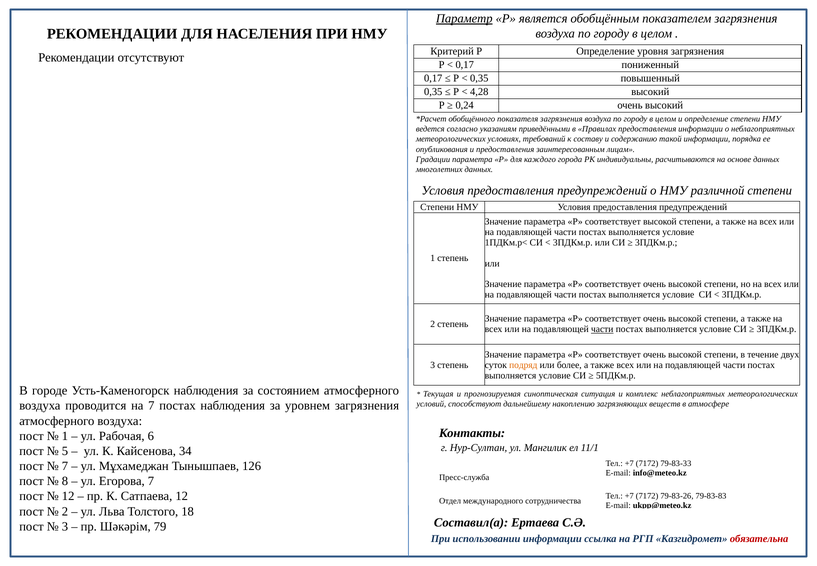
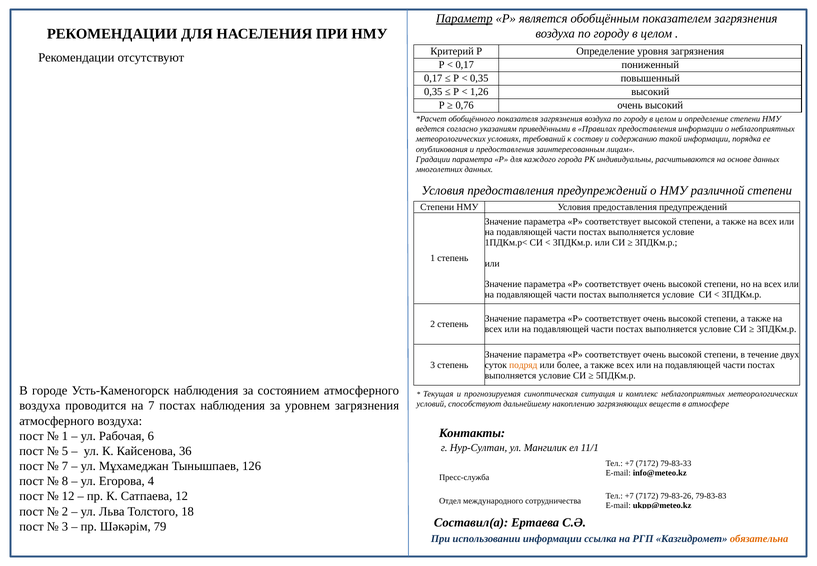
4,28: 4,28 -> 1,26 (479, 92)
0,24: 0,24 -> 0,76 (465, 105)
части underline: present -> none (602, 329)
34: 34 -> 36 (185, 451)
Егорова 7: 7 -> 4 (151, 481)
обязательна colour: red -> orange (759, 539)
